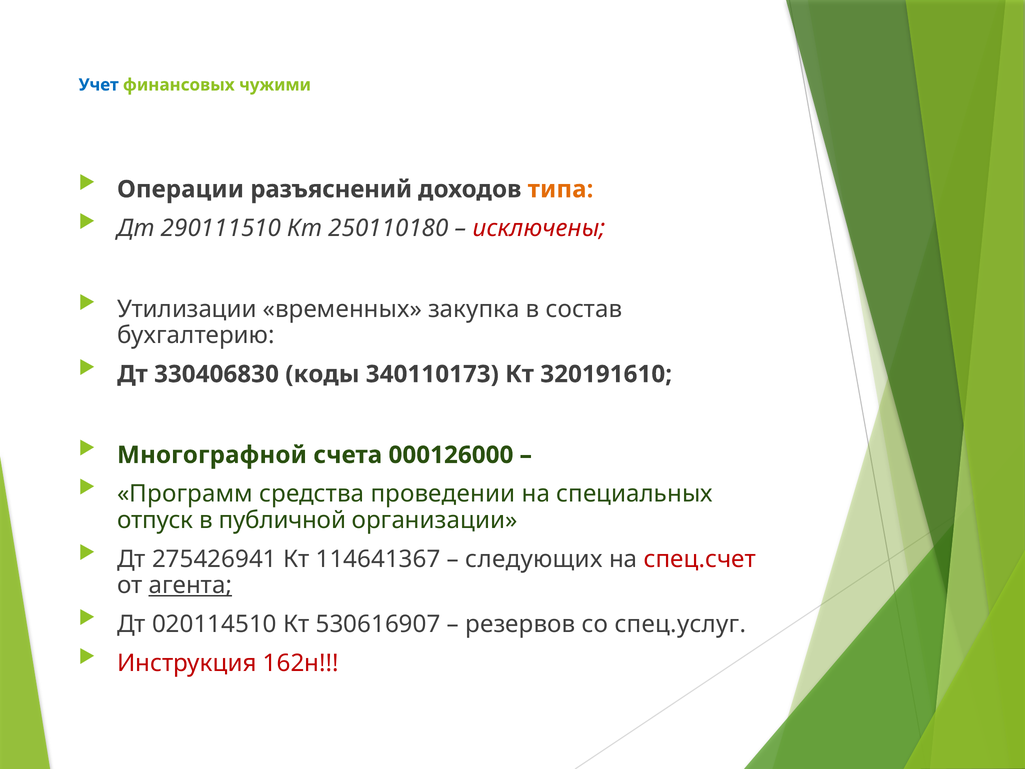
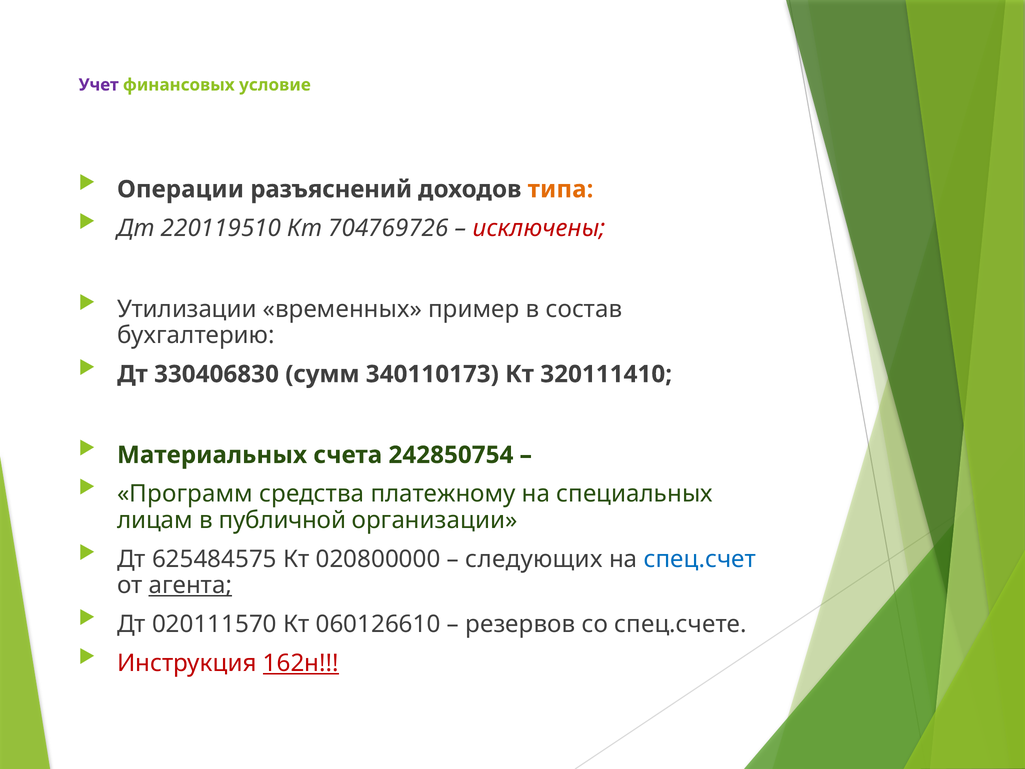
Учет colour: blue -> purple (99, 85)
чужими: чужими -> условие (275, 85)
290111510: 290111510 -> 220119510 (221, 228)
250110180: 250110180 -> 704769726 (389, 228)
закупка: закупка -> пример (474, 309)
коды: коды -> сумм (322, 374)
320191610: 320191610 -> 320111410 (606, 374)
Многографной: Многографной -> Материальных (212, 455)
000126000: 000126000 -> 242850754 (451, 455)
проведении: проведении -> платежному (443, 494)
отпуск: отпуск -> лицам (155, 520)
275426941: 275426941 -> 625484575 (214, 559)
114641367: 114641367 -> 020800000 (378, 559)
спец.счет colour: red -> blue (700, 559)
020114510: 020114510 -> 020111570 (214, 624)
530616907: 530616907 -> 060126610 (378, 624)
спец.услуг: спец.услуг -> спец.счете (681, 624)
162н underline: none -> present (301, 663)
